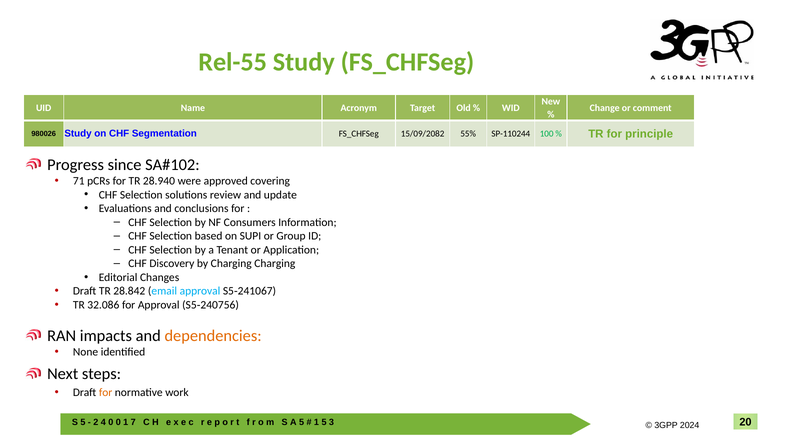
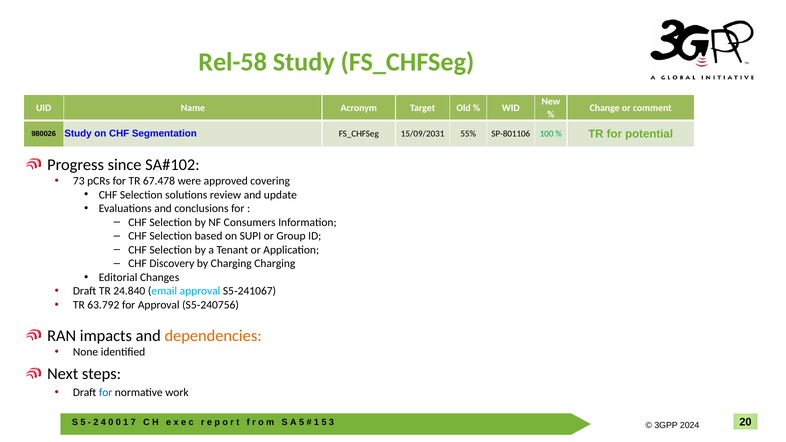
Rel-55: Rel-55 -> Rel-58 (233, 62)
15/09/2082: 15/09/2082 -> 15/09/2031 (423, 134)
SP-110244: SP-110244 -> SP-801106 (511, 134)
principle: principle -> potential (649, 134)
71: 71 -> 73 (79, 181)
28.940: 28.940 -> 67.478 (159, 181)
28.842: 28.842 -> 24.840 (129, 291)
32.086: 32.086 -> 63.792 (103, 305)
for colour: orange -> blue (106, 393)
